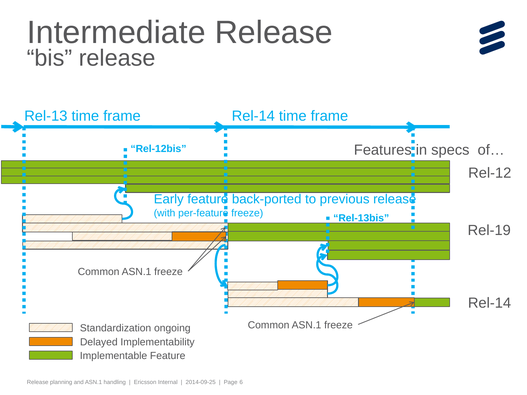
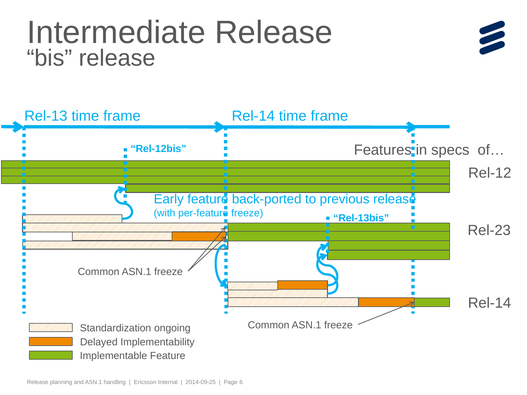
Rel-19: Rel-19 -> Rel-23 (489, 230)
